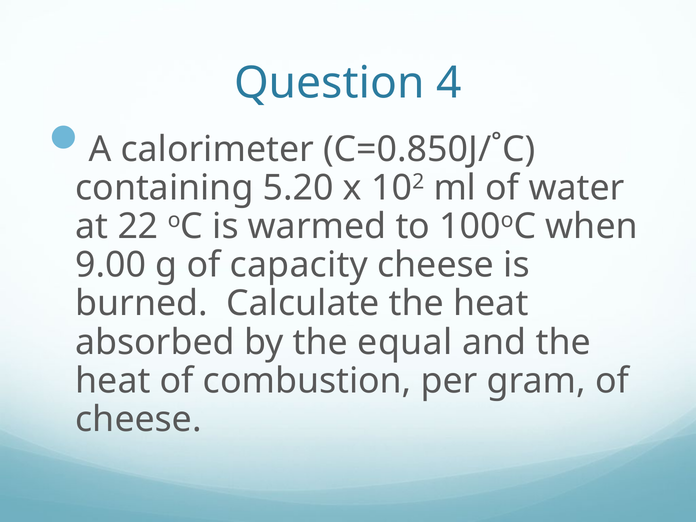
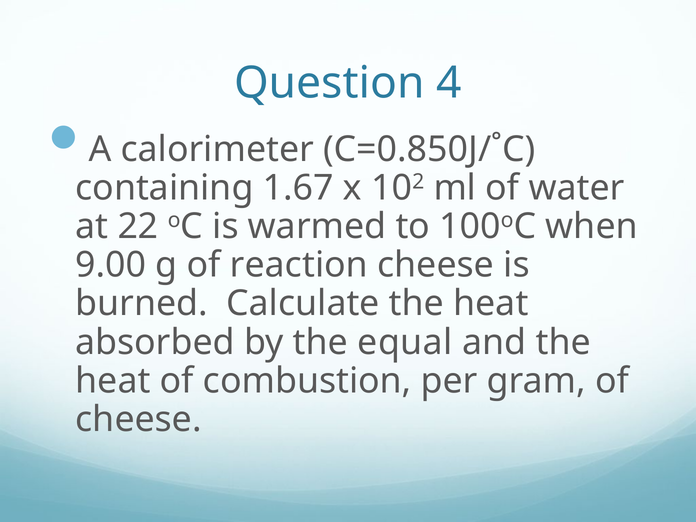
5.20: 5.20 -> 1.67 (298, 188)
capacity: capacity -> reaction (299, 265)
